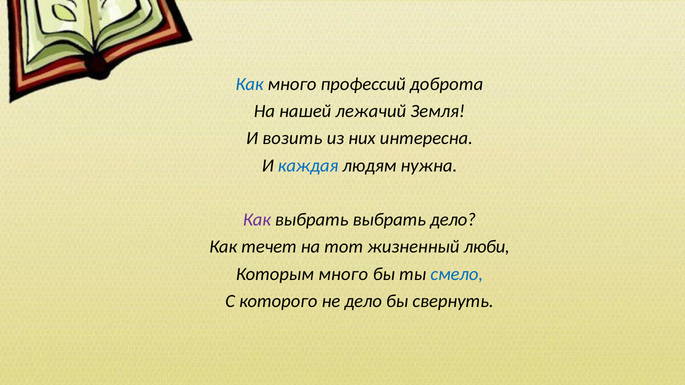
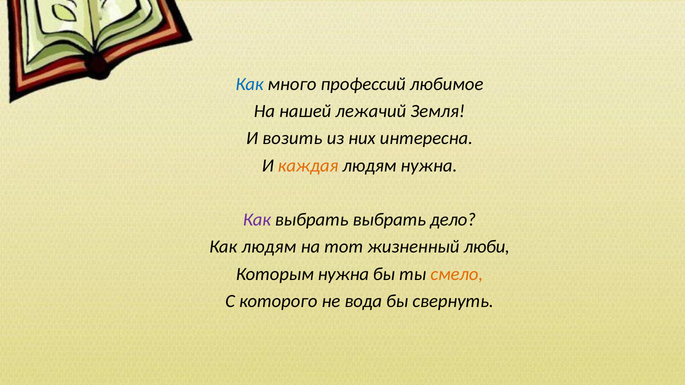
доброта: доброта -> любимое (447, 84)
каждая colour: blue -> orange (308, 166)
Как течет: течет -> людям (269, 247)
Которым много: много -> нужна (343, 274)
смело colour: blue -> orange (457, 274)
не дело: дело -> вода (363, 301)
